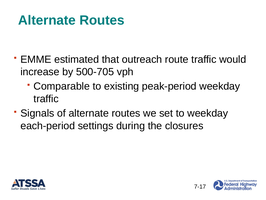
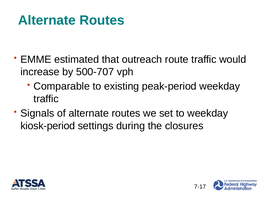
500-705: 500-705 -> 500-707 (95, 72)
each-period: each-period -> kiosk-period (48, 125)
